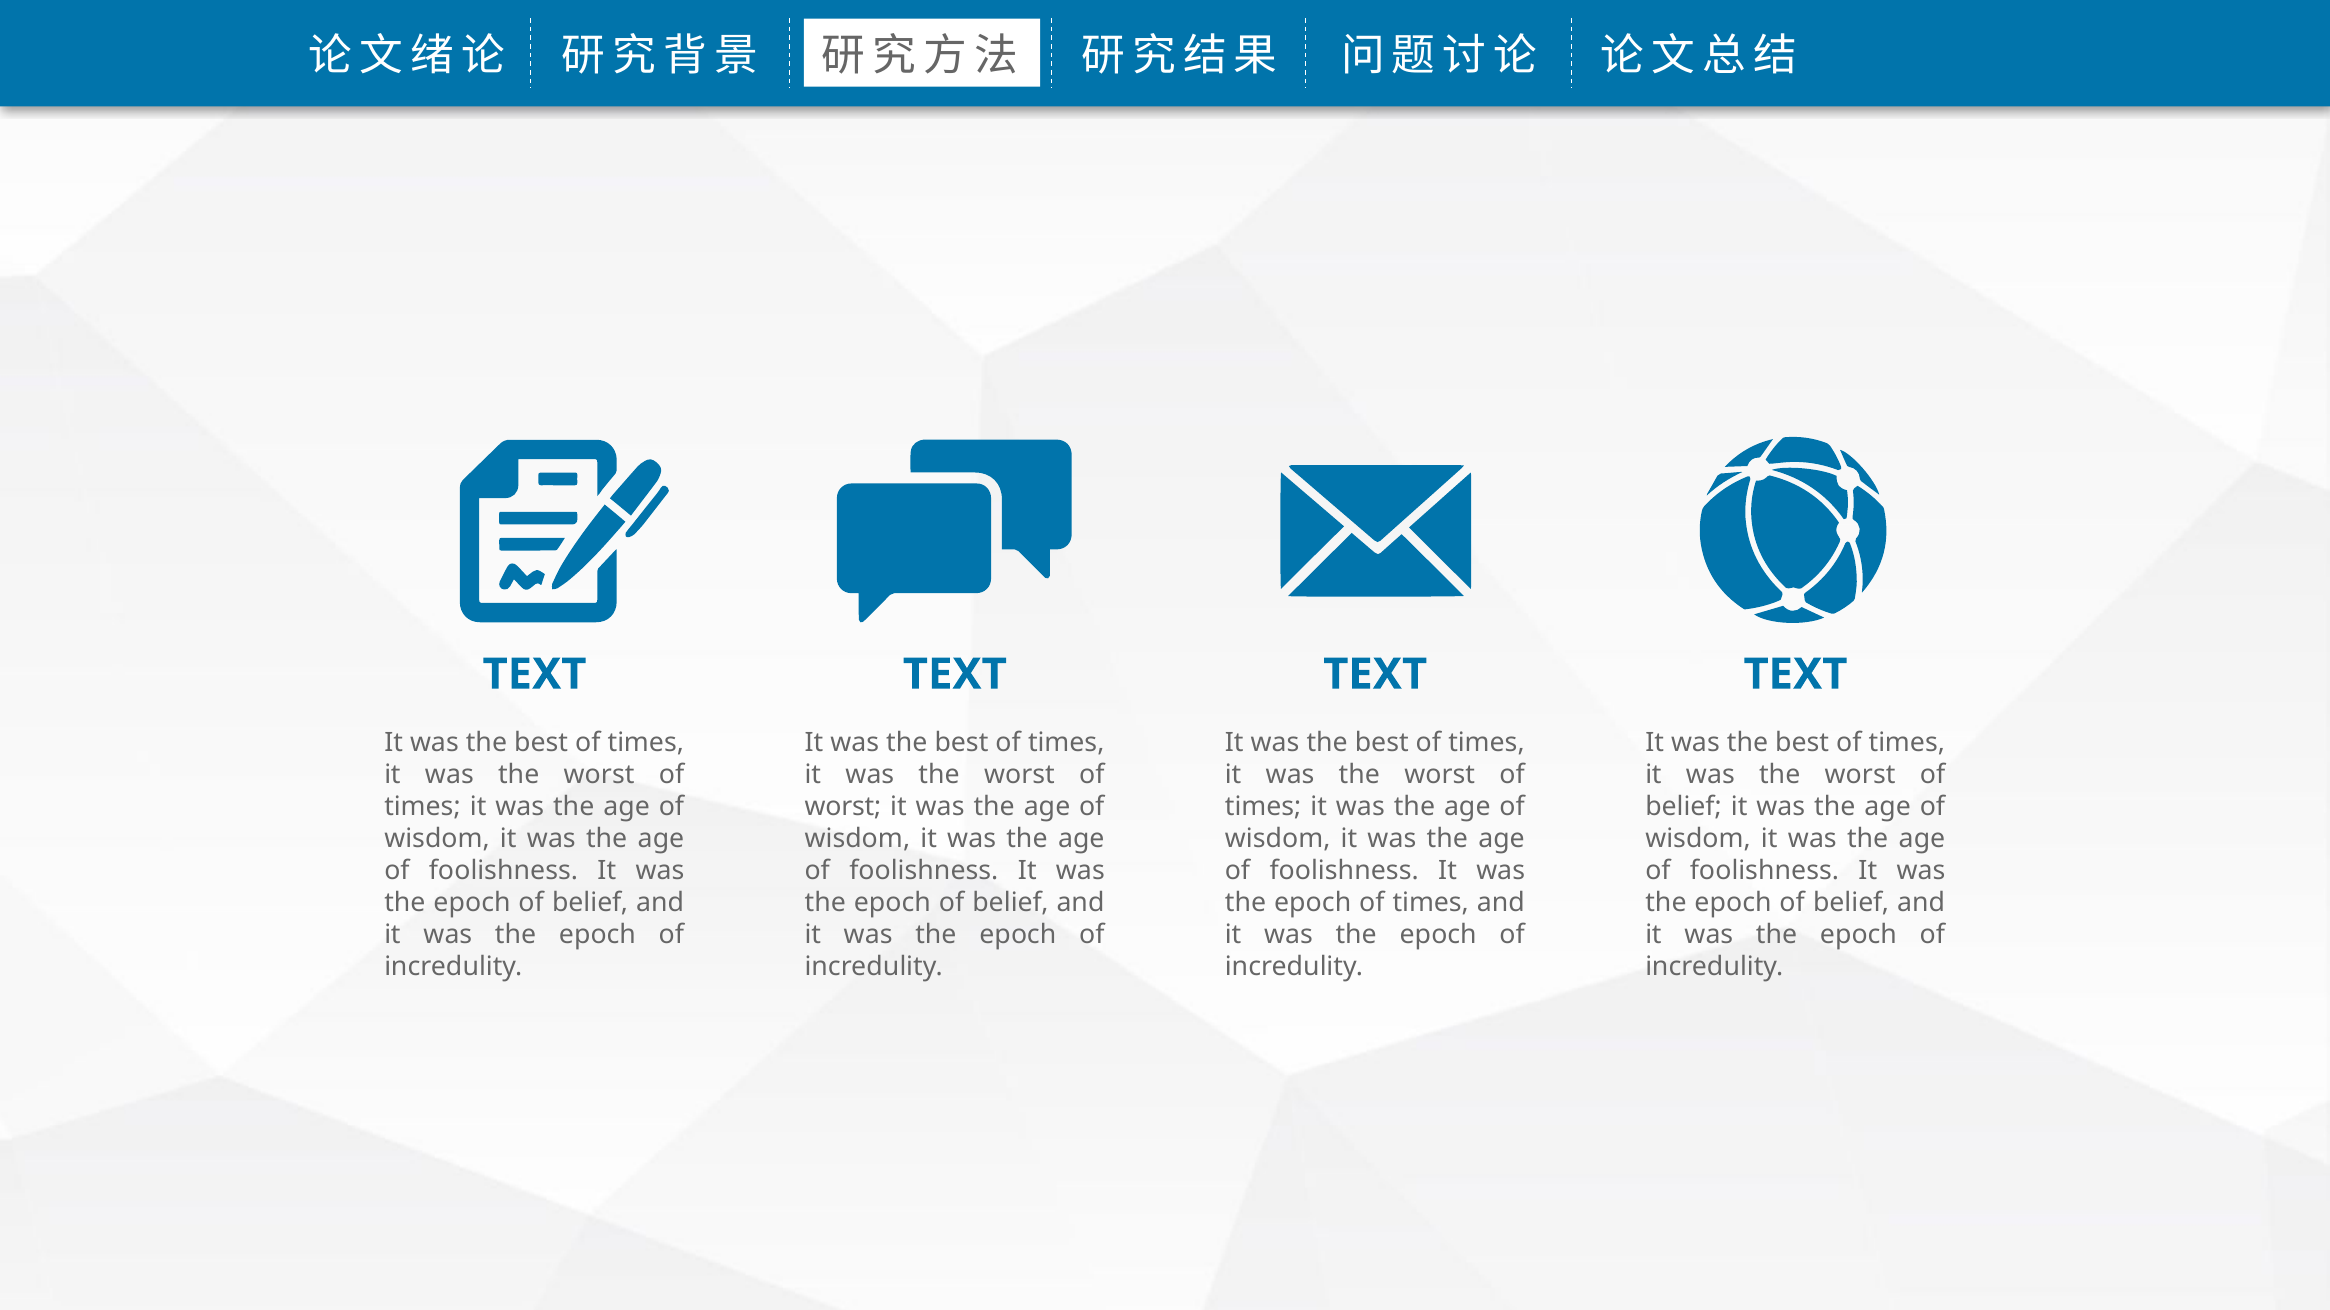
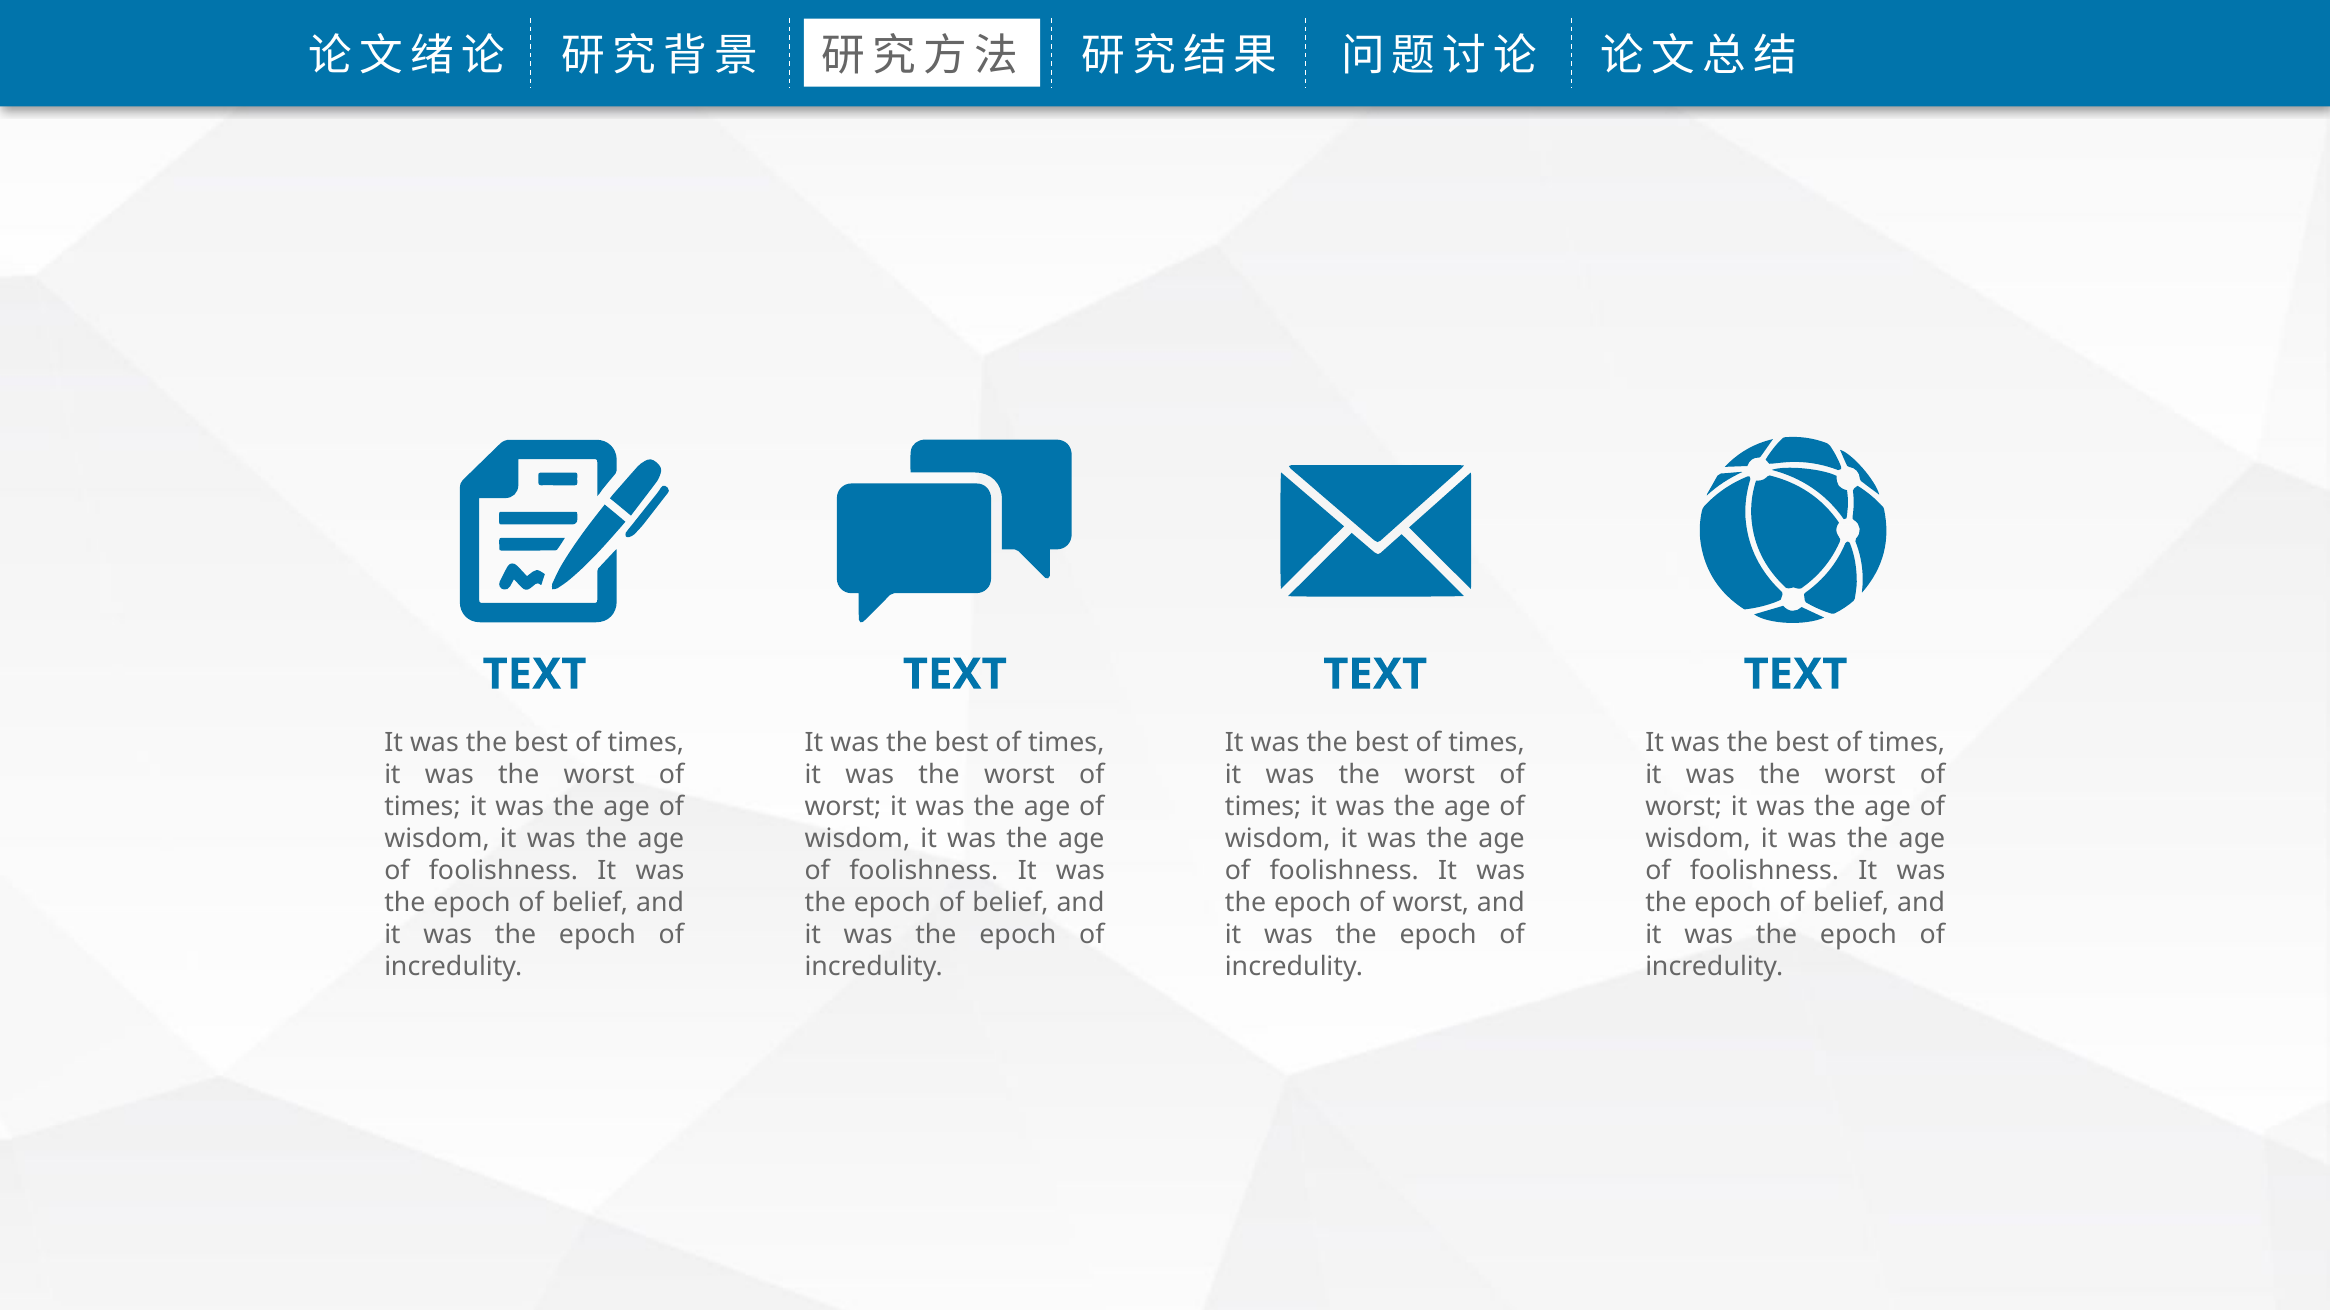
belief: belief -> worst (1684, 807)
epoch of times: times -> worst (1431, 903)
